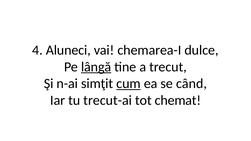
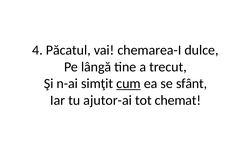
Aluneci: Aluneci -> Păcatul (68, 50)
lângă underline: present -> none (96, 67)
când: când -> sfânt (192, 84)
trecut-ai: trecut-ai -> ajutor-ai (108, 100)
